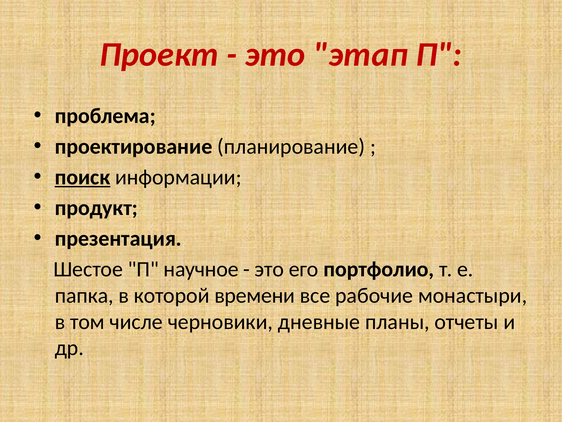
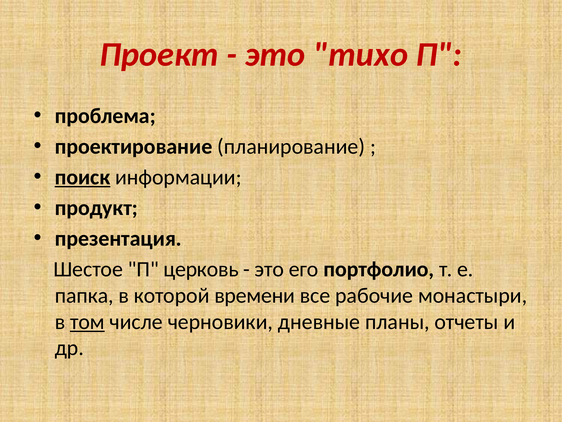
этап: этап -> тихо (361, 54)
научное: научное -> церковь (201, 269)
том underline: none -> present (87, 321)
